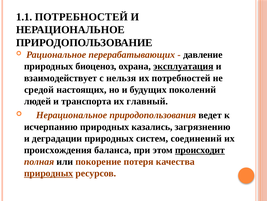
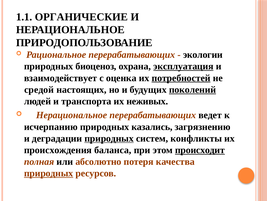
1.1 ПОТРЕБНОСТЕЙ: ПОТРЕБНОСТЕЙ -> ОРГАНИЧЕСКИЕ (81, 17)
давление: давление -> экологии (203, 55)
нельзя: нельзя -> оценка (121, 78)
потребностей underline: none -> present (181, 78)
поколений underline: none -> present (193, 89)
главный: главный -> неживых (147, 101)
Нерациональное природопользования: природопользования -> перерабатывающих (153, 115)
природных underline: none -> present (109, 138)
соединений: соединений -> конфликты (196, 138)
покорение: покорение -> абсолютно (98, 161)
